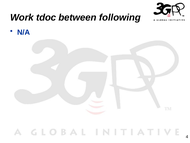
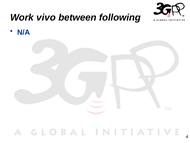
tdoc: tdoc -> vivo (46, 17)
